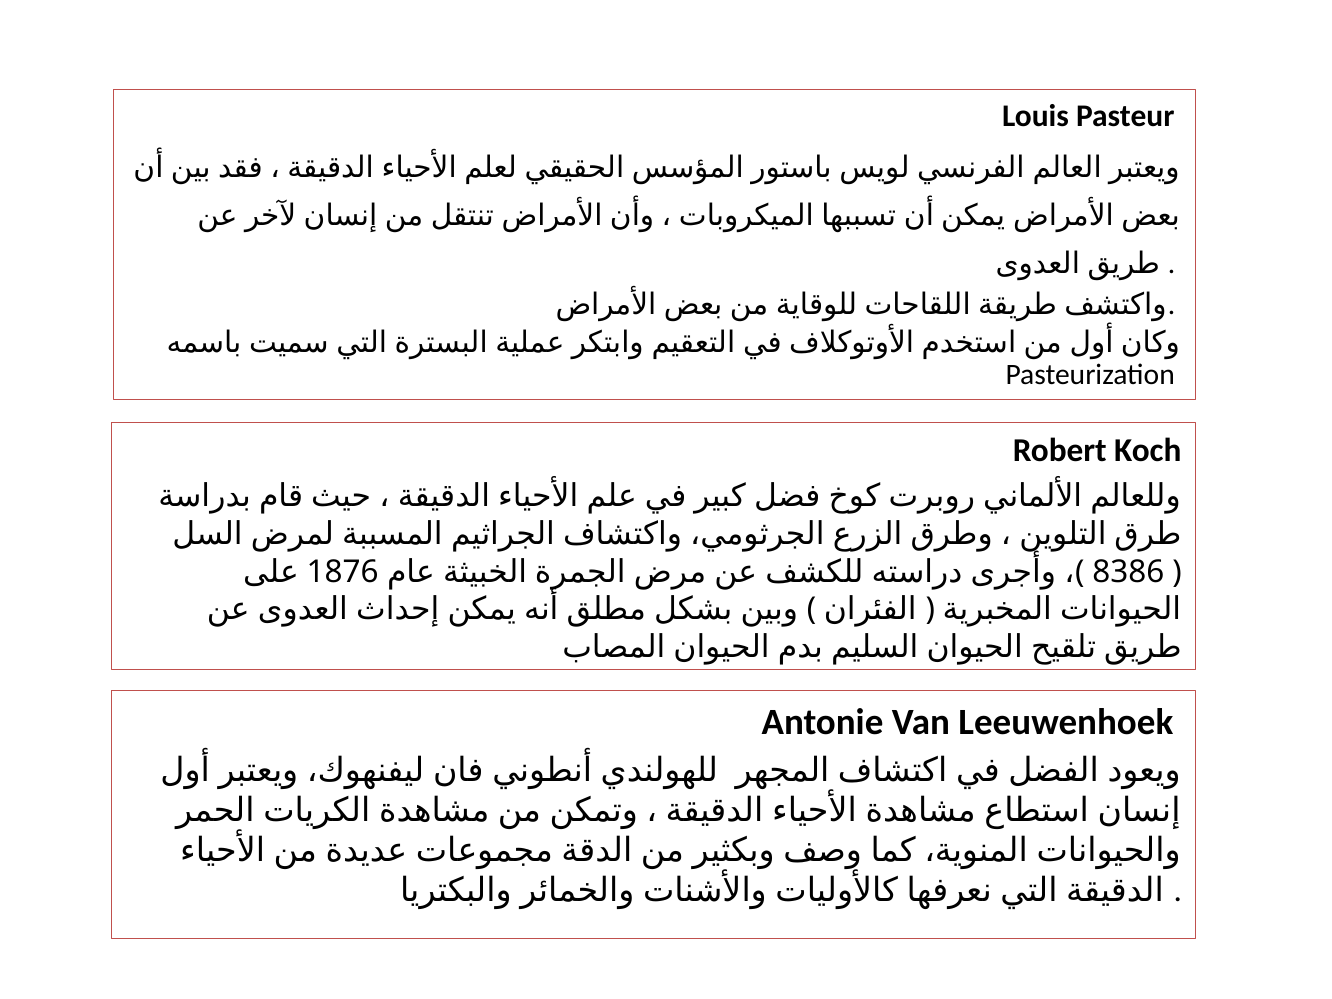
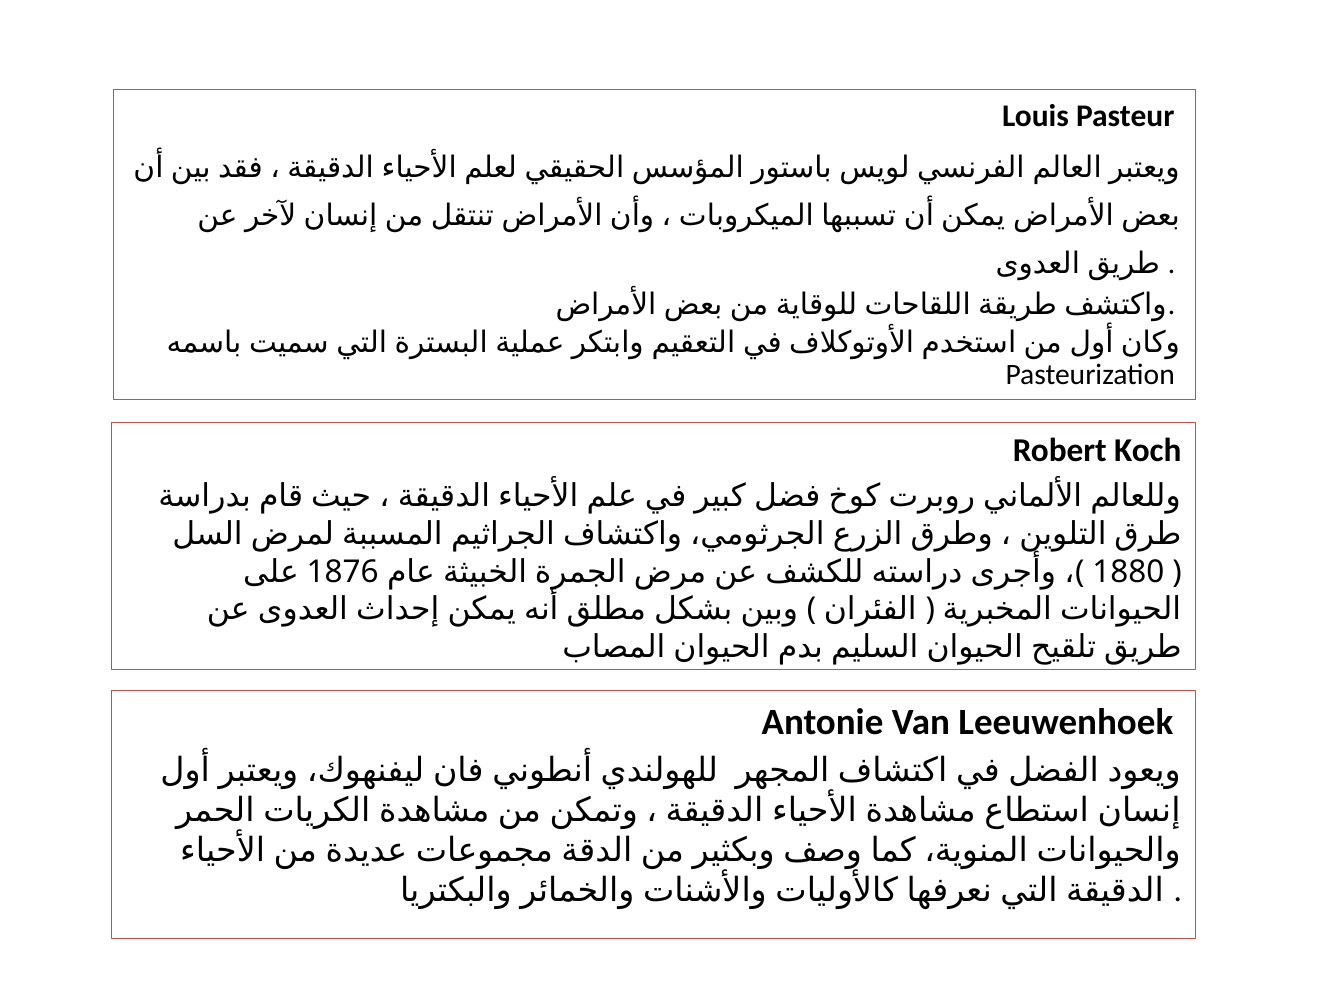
8386: 8386 -> 1880 (1128, 572)
